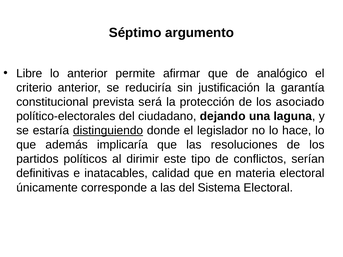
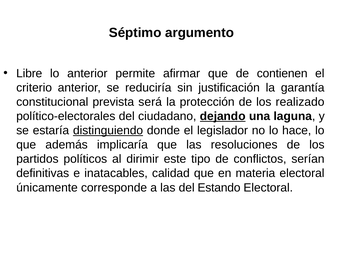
analógico: analógico -> contienen (282, 73)
asociado: asociado -> realizado (300, 102)
dejando underline: none -> present (223, 116)
Sistema: Sistema -> Estando (219, 188)
